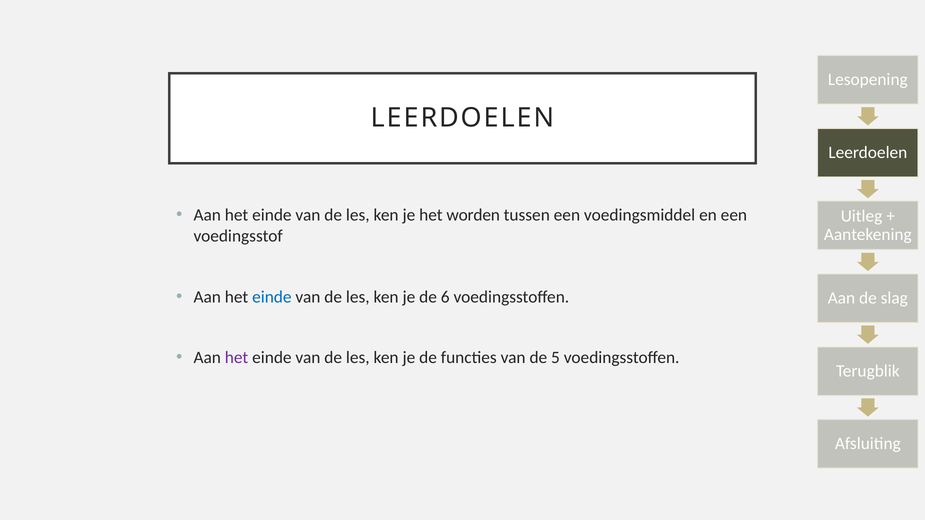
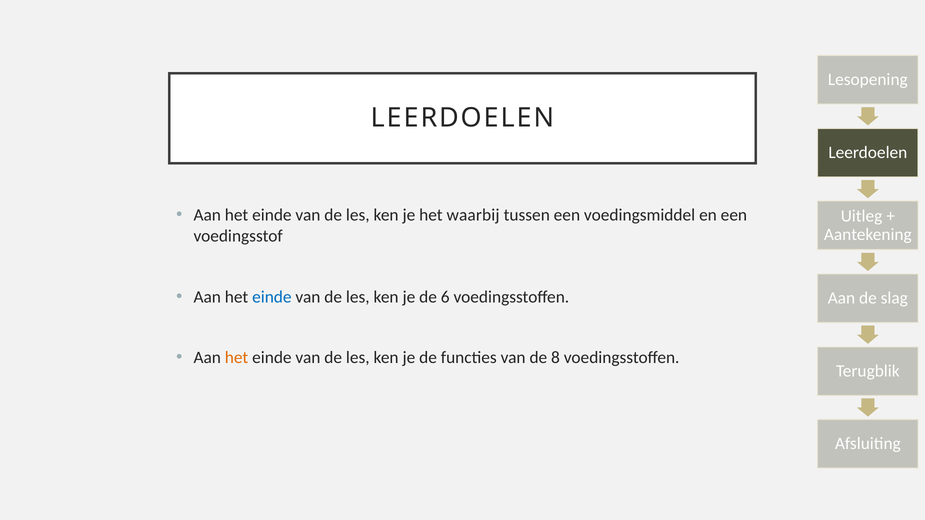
worden: worden -> waarbij (473, 215)
het colour: purple -> orange (237, 358)
5: 5 -> 8 (556, 358)
